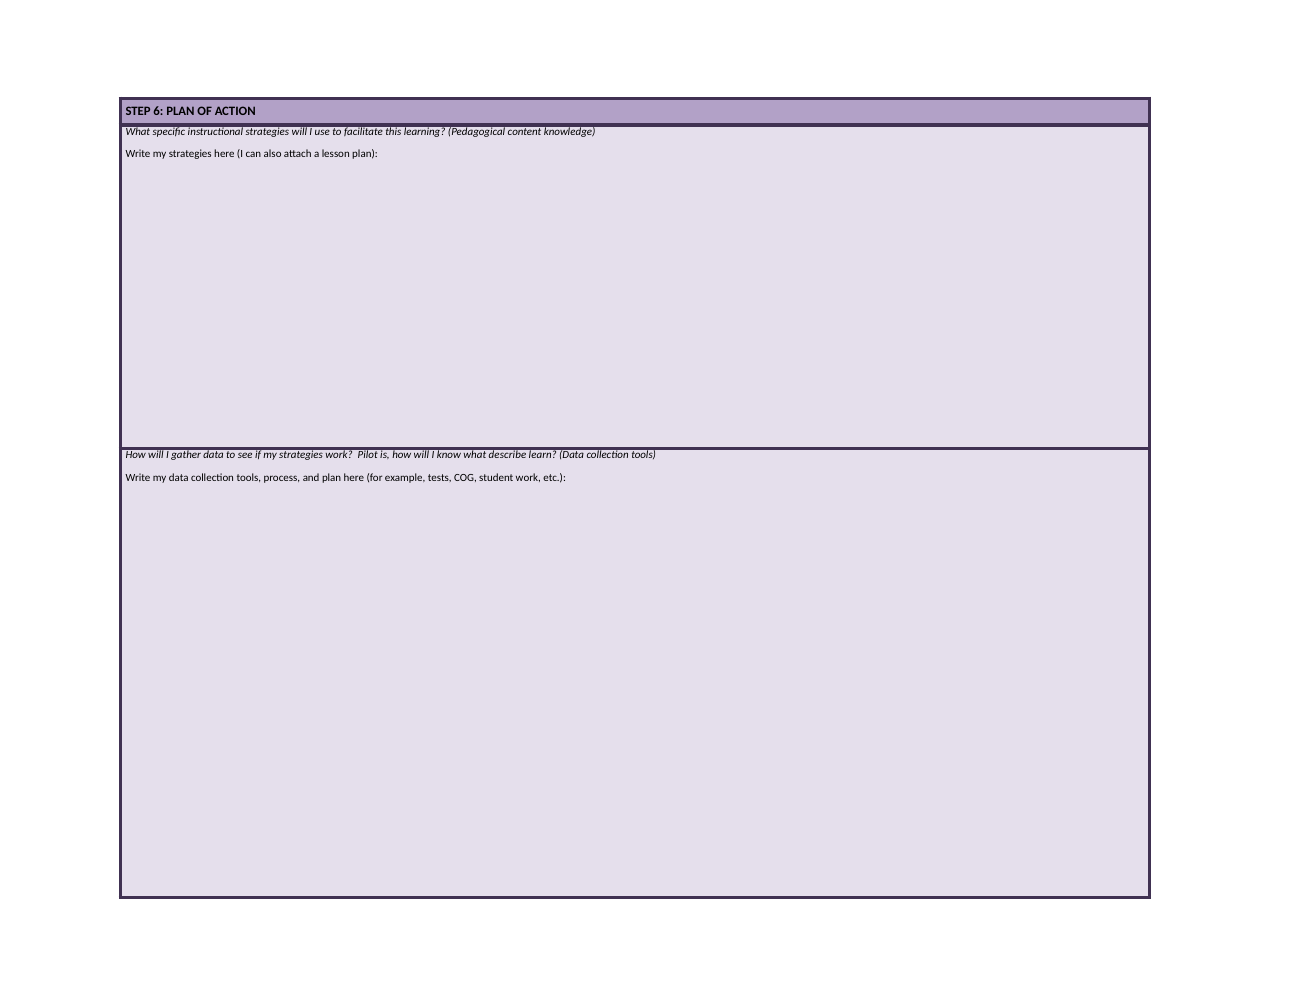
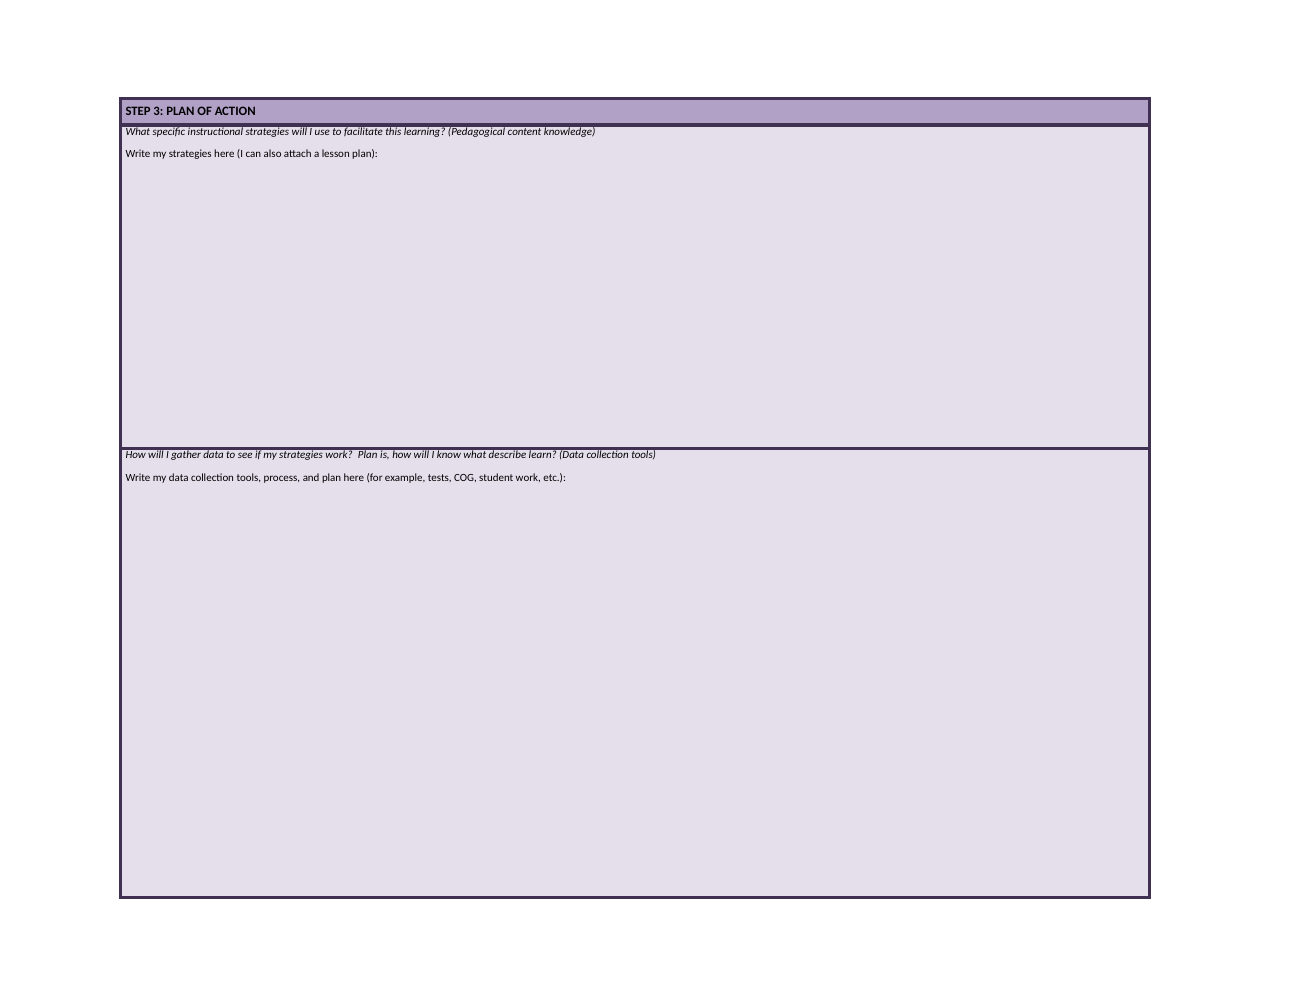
6: 6 -> 3 (158, 112)
work Pilot: Pilot -> Plan (368, 456)
